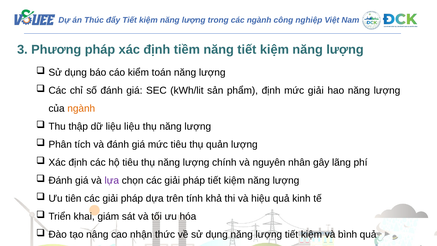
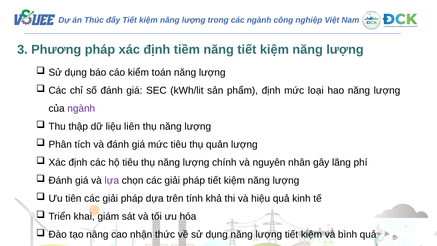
mức giải: giải -> loại (316, 90)
ngành colour: orange -> purple (81, 108)
liệu liệu: liệu -> liên (132, 126)
